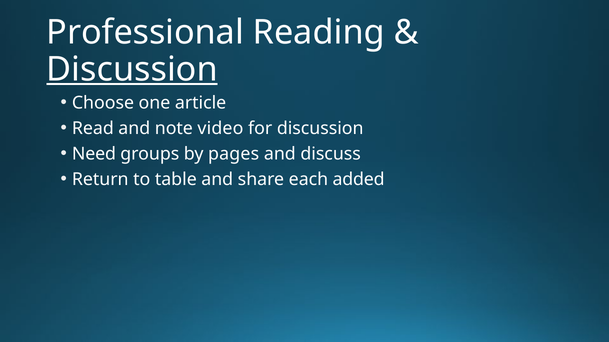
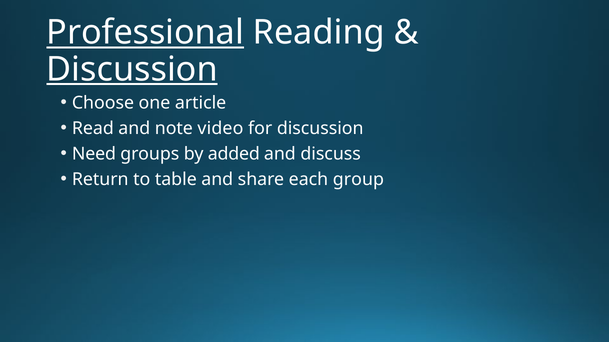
Professional underline: none -> present (145, 33)
pages: pages -> added (234, 154)
added: added -> group (358, 180)
